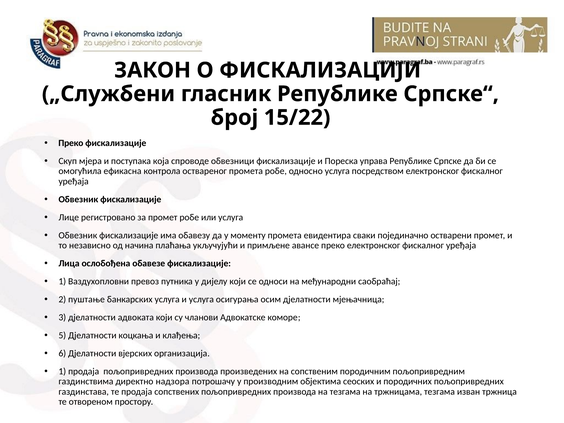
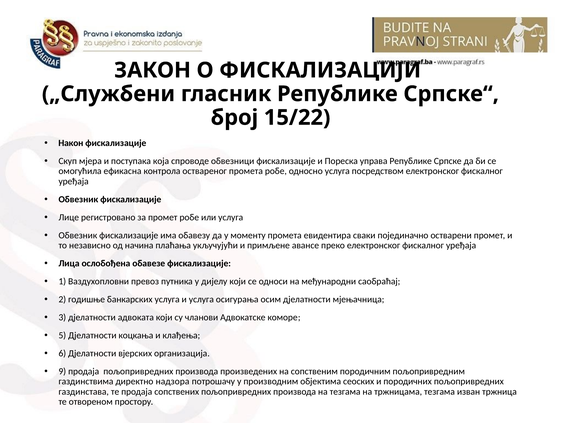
Преко: Преко -> Након (71, 143)
пуштање: пуштање -> годишње (87, 299)
1: 1 -> 9 (62, 371)
